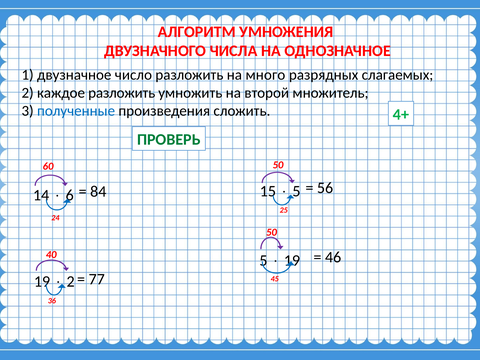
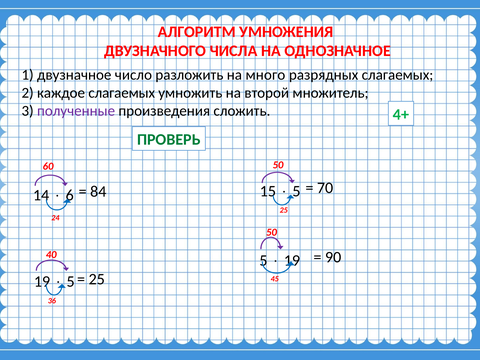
каждое разложить: разложить -> слагаемых (122, 93)
полученные colour: blue -> purple (76, 111)
56: 56 -> 70 (325, 188)
46: 46 -> 90 (333, 257)
77: 77 -> 25 (97, 279)
2: 2 -> 5 (71, 282)
